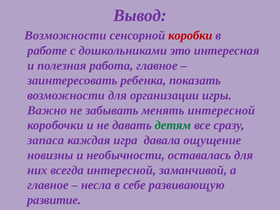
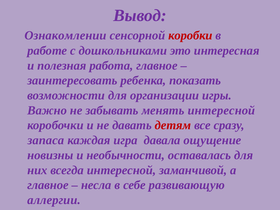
Возможности: Возможности -> Ознакомлении (65, 35)
детям colour: green -> red (173, 125)
развитие: развитие -> аллергии (54, 200)
